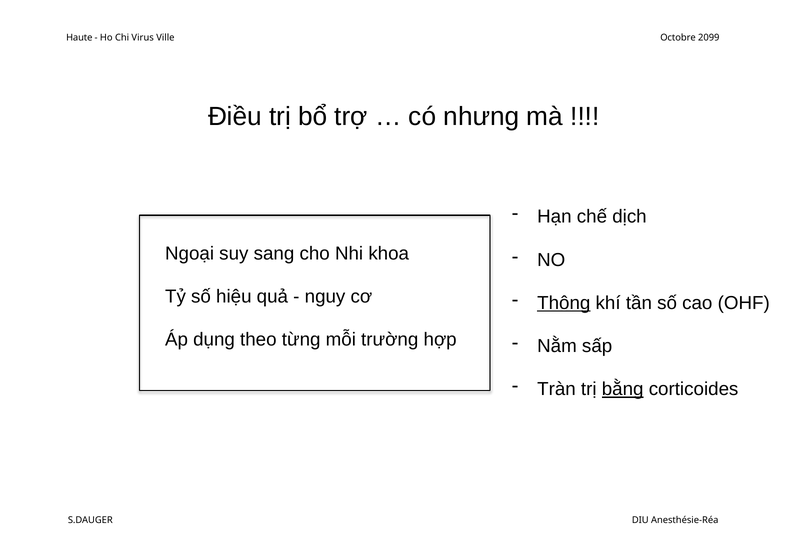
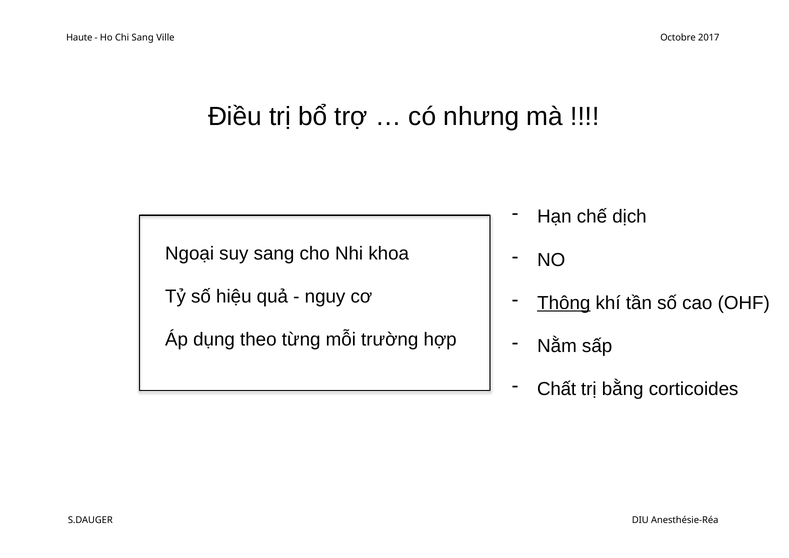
Chi Virus: Virus -> Sang (143, 38)
2099: 2099 -> 2017 (709, 38)
Tràn: Tràn -> Chất (557, 389)
bằng underline: present -> none (623, 389)
